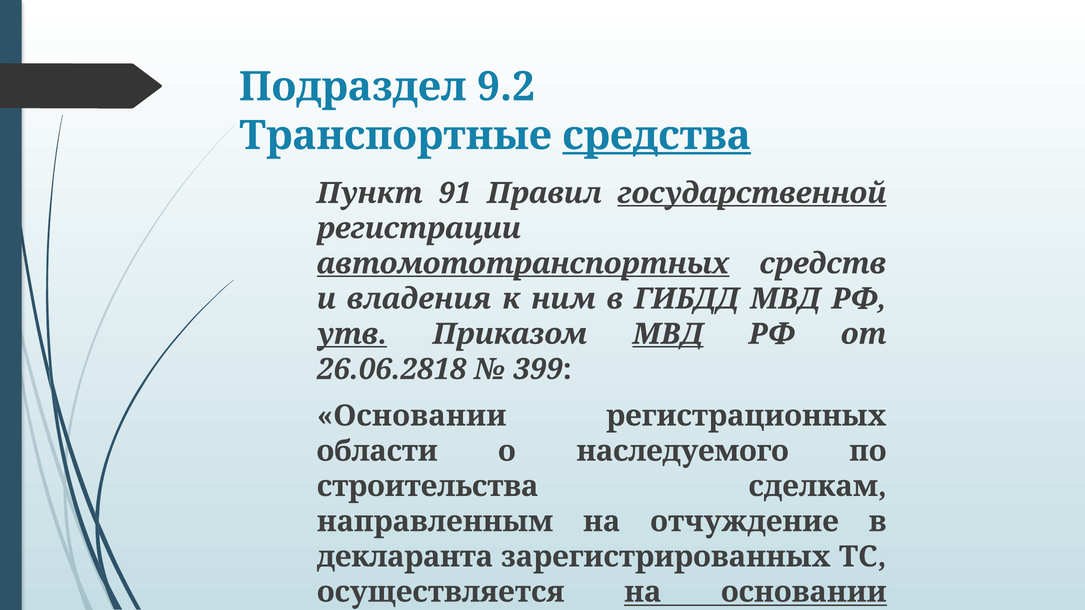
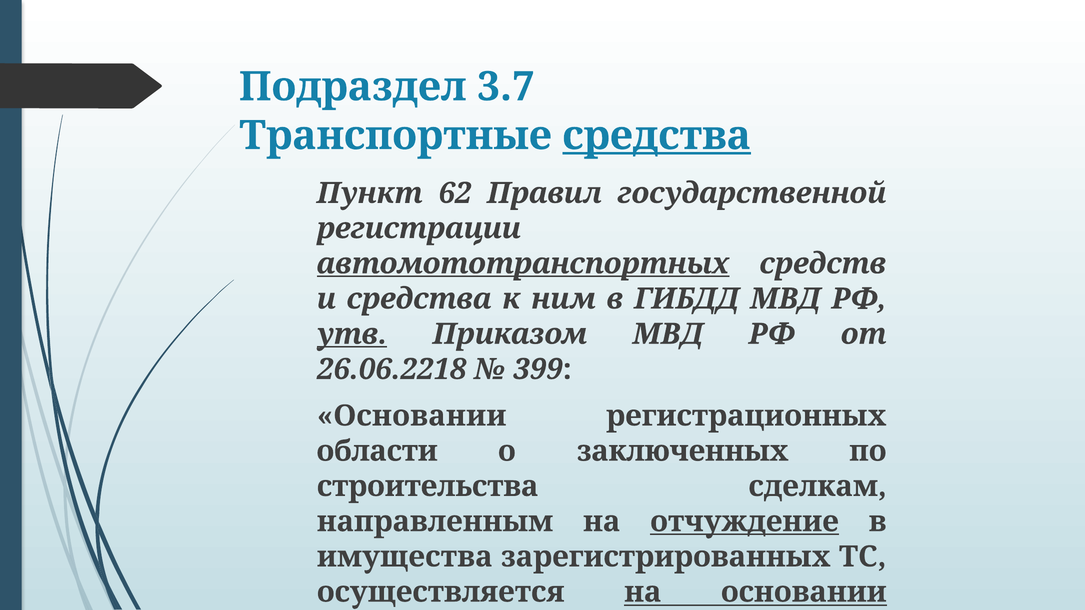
9.2: 9.2 -> 3.7 (506, 87)
91: 91 -> 62 (455, 193)
государственной underline: present -> none (752, 193)
и владения: владения -> средства (419, 299)
МВД underline: present -> none (668, 334)
26.06.2818: 26.06.2818 -> 26.06.2218 (392, 369)
наследуемого: наследуемого -> заключенных (683, 451)
отчуждение underline: none -> present (745, 522)
декларанта: декларанта -> имущества (405, 557)
